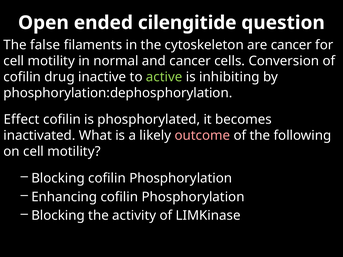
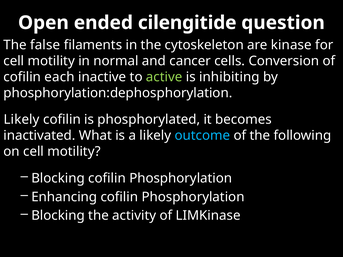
are cancer: cancer -> kinase (291, 45)
drug: drug -> each (60, 77)
Effect: Effect -> Likely (22, 120)
outcome colour: pink -> light blue (202, 136)
